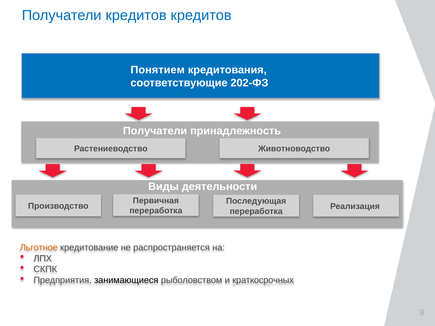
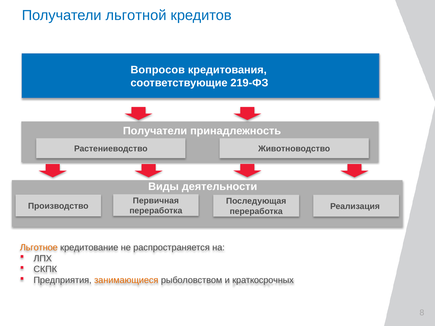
Получатели кредитов: кредитов -> льготной (136, 15)
Понятием: Понятием -> Вопросов (158, 70)
202-ФЗ: 202-ФЗ -> 219-ФЗ (249, 83)
занимающиеся colour: black -> orange (126, 280)
